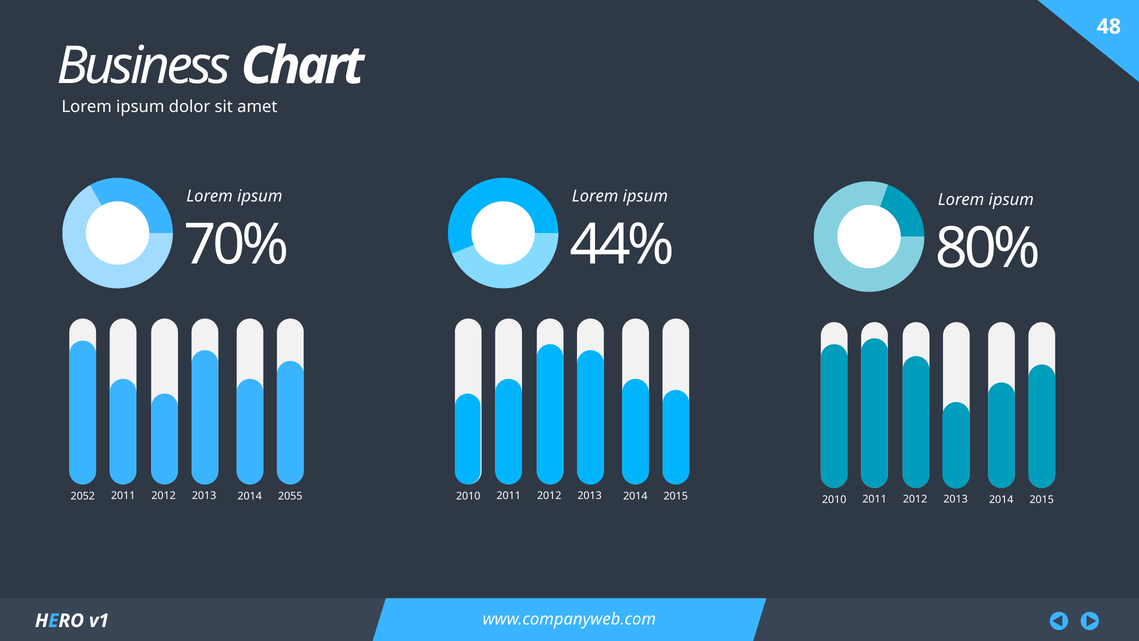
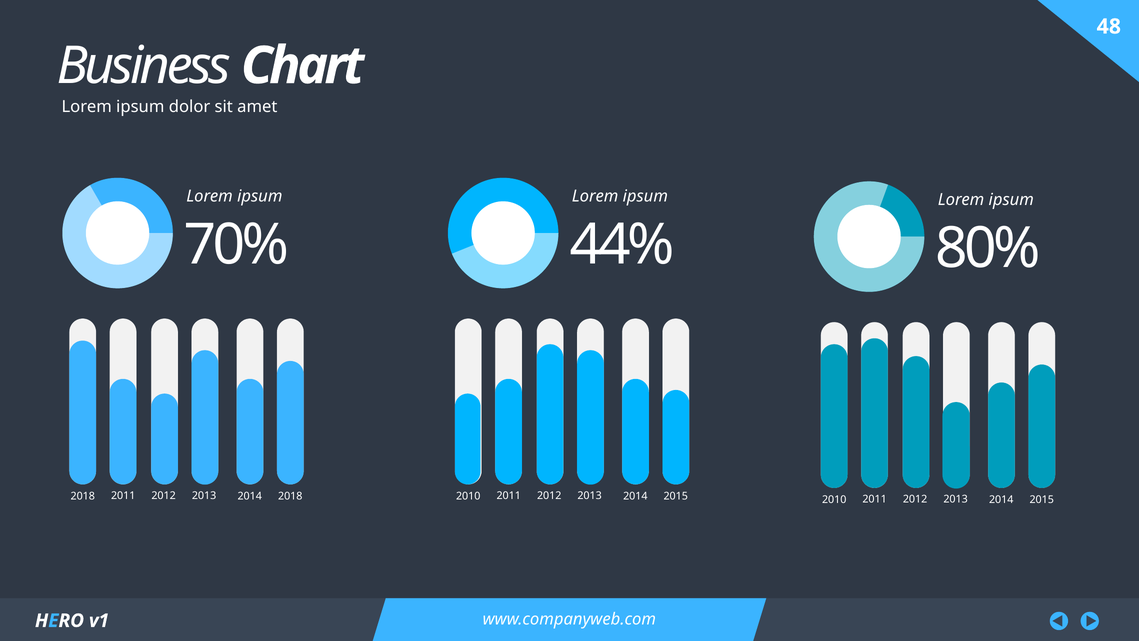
2052: 2052 -> 2018 (83, 496)
2014 2055: 2055 -> 2018 (290, 496)
